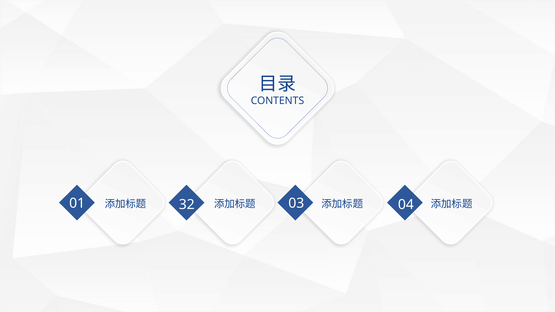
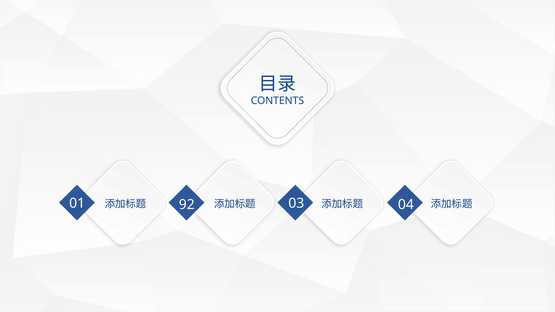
32: 32 -> 92 (187, 205)
